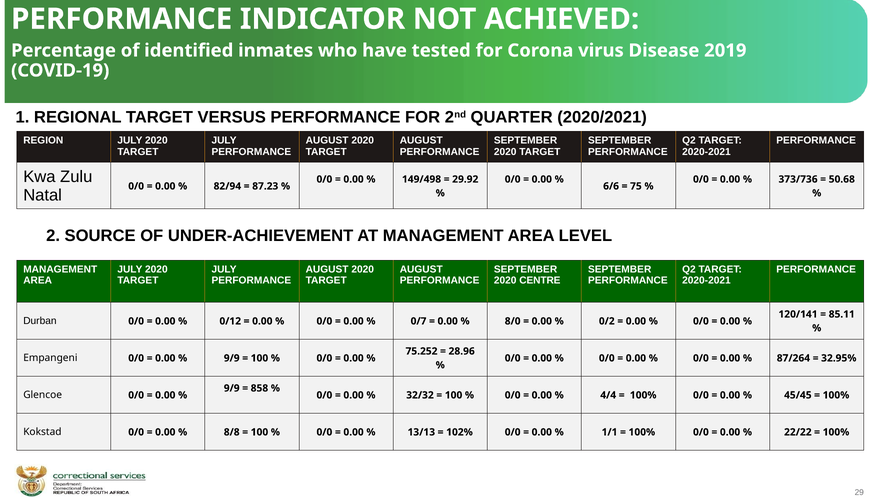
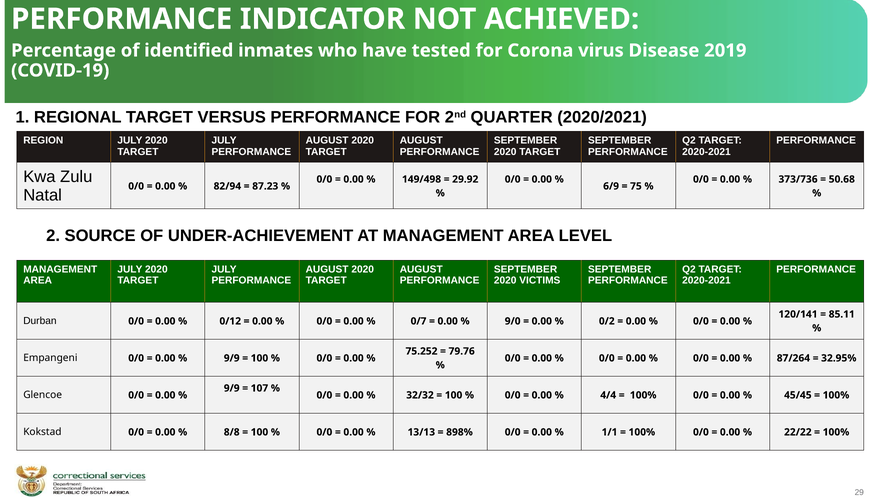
6/6: 6/6 -> 6/9 (611, 186)
CENTRE: CENTRE -> VICTIMS (540, 281)
8/0: 8/0 -> 9/0 (513, 321)
28.96: 28.96 -> 79.76 (462, 351)
858: 858 -> 107 (259, 388)
102%: 102% -> 898% (460, 432)
